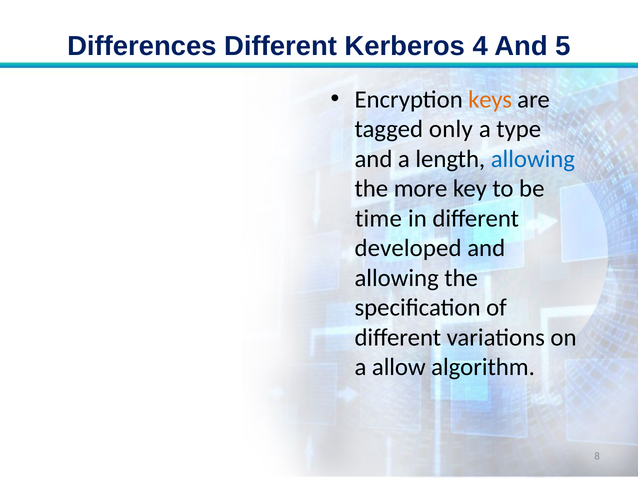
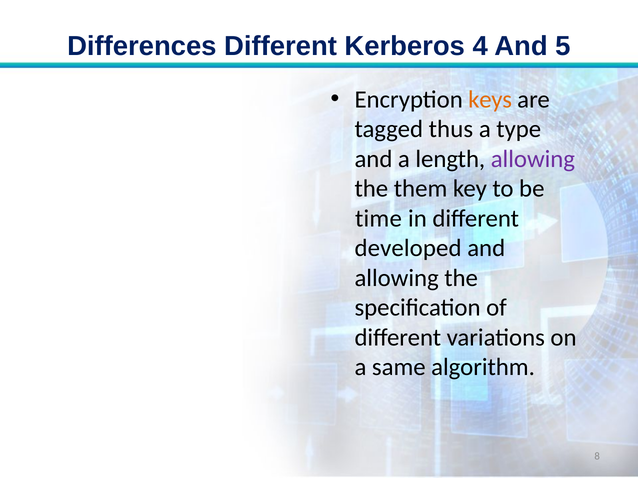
only: only -> thus (451, 129)
allowing colour: blue -> purple (533, 159)
more: more -> them (421, 189)
allow: allow -> same (399, 368)
